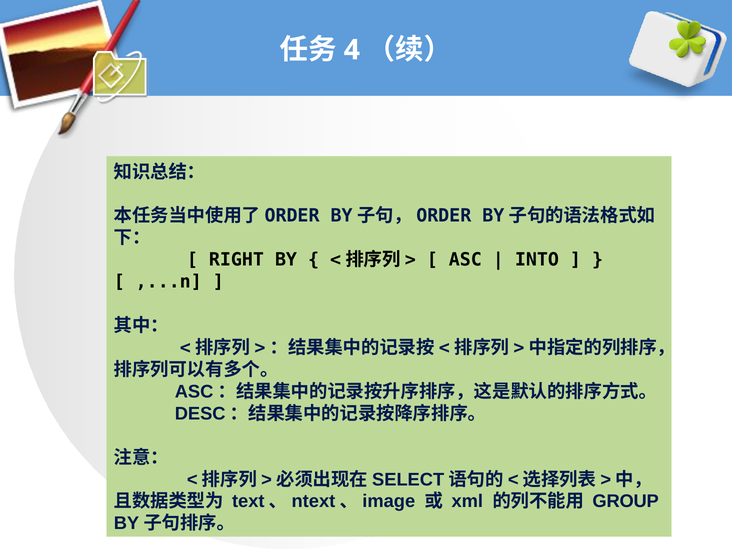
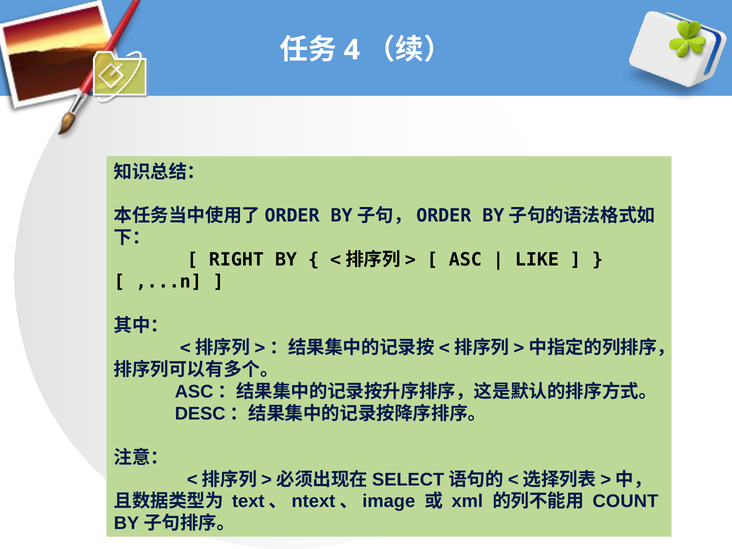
INTO: INTO -> LIKE (537, 260)
GROUP: GROUP -> COUNT (625, 501)
